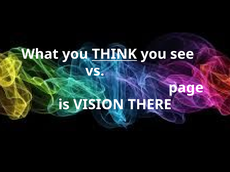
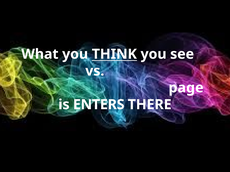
VISION: VISION -> ENTERS (99, 105)
